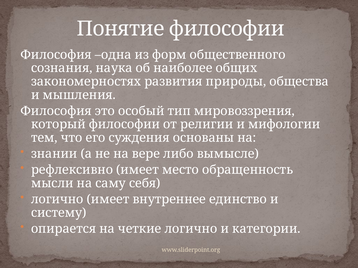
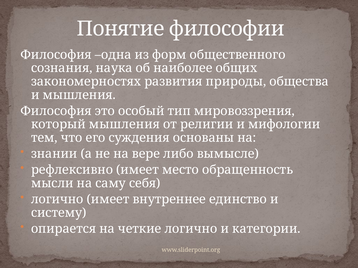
который философии: философии -> мышления (124, 125)
